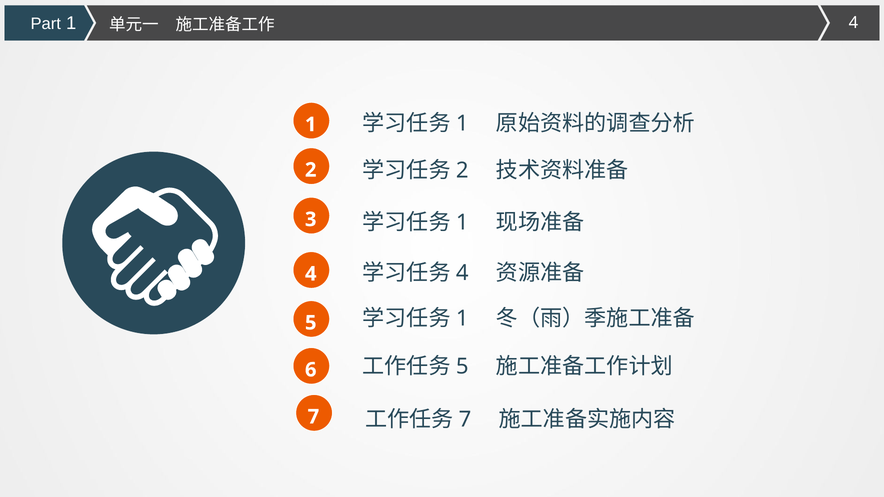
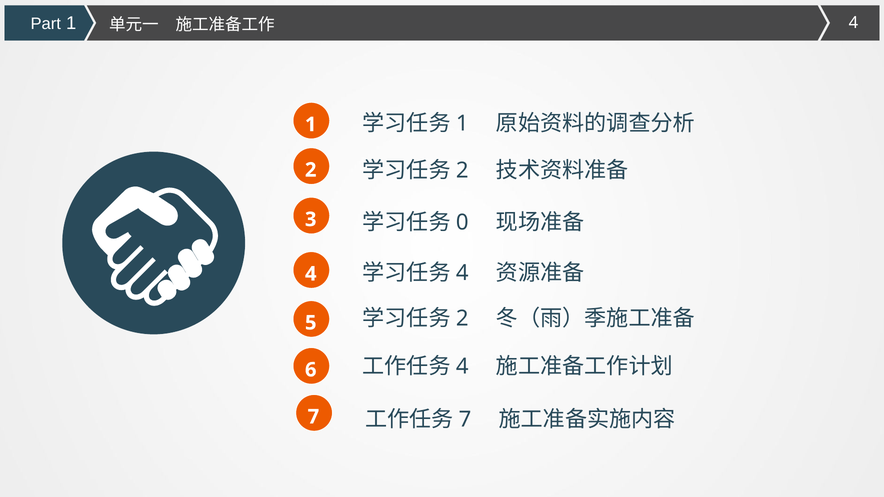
1: 1 -> 0 (462, 223)
1: 1 -> 2 (462, 318)
5: 5 -> 4 (462, 366)
